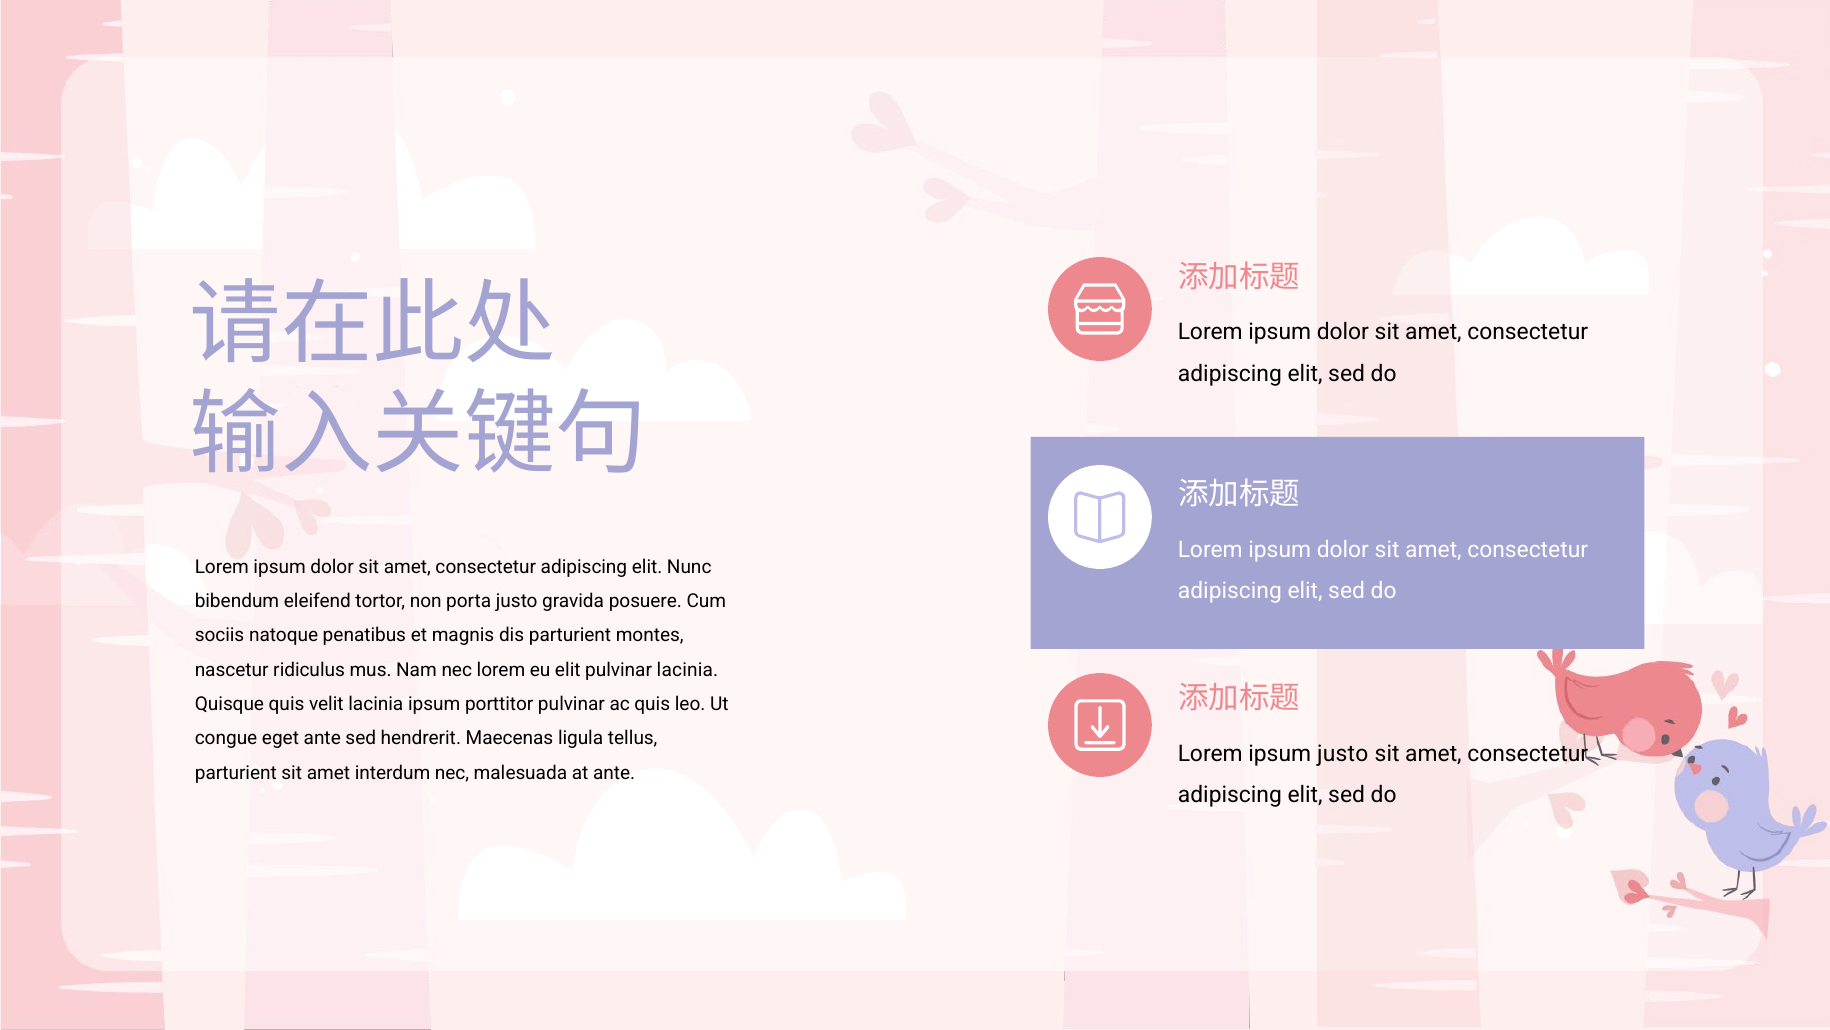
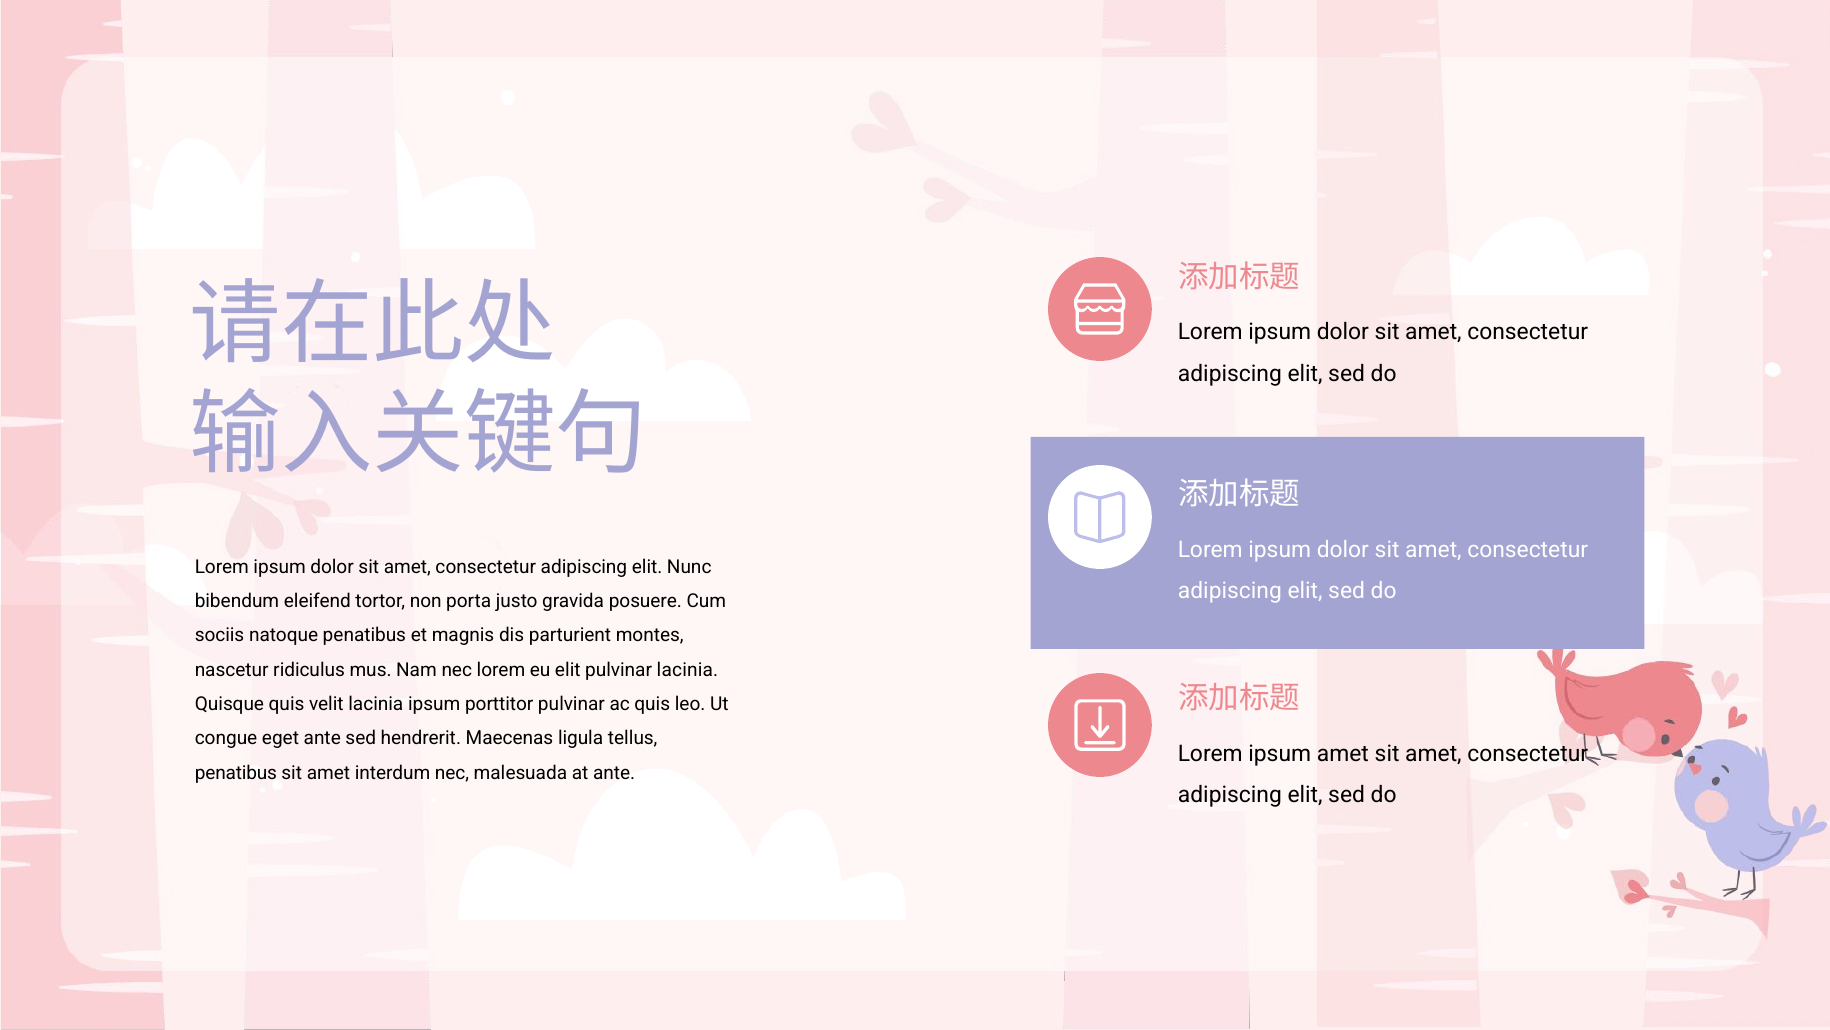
ipsum justo: justo -> amet (1343, 753)
parturient: parturient -> penatibus (236, 773)
